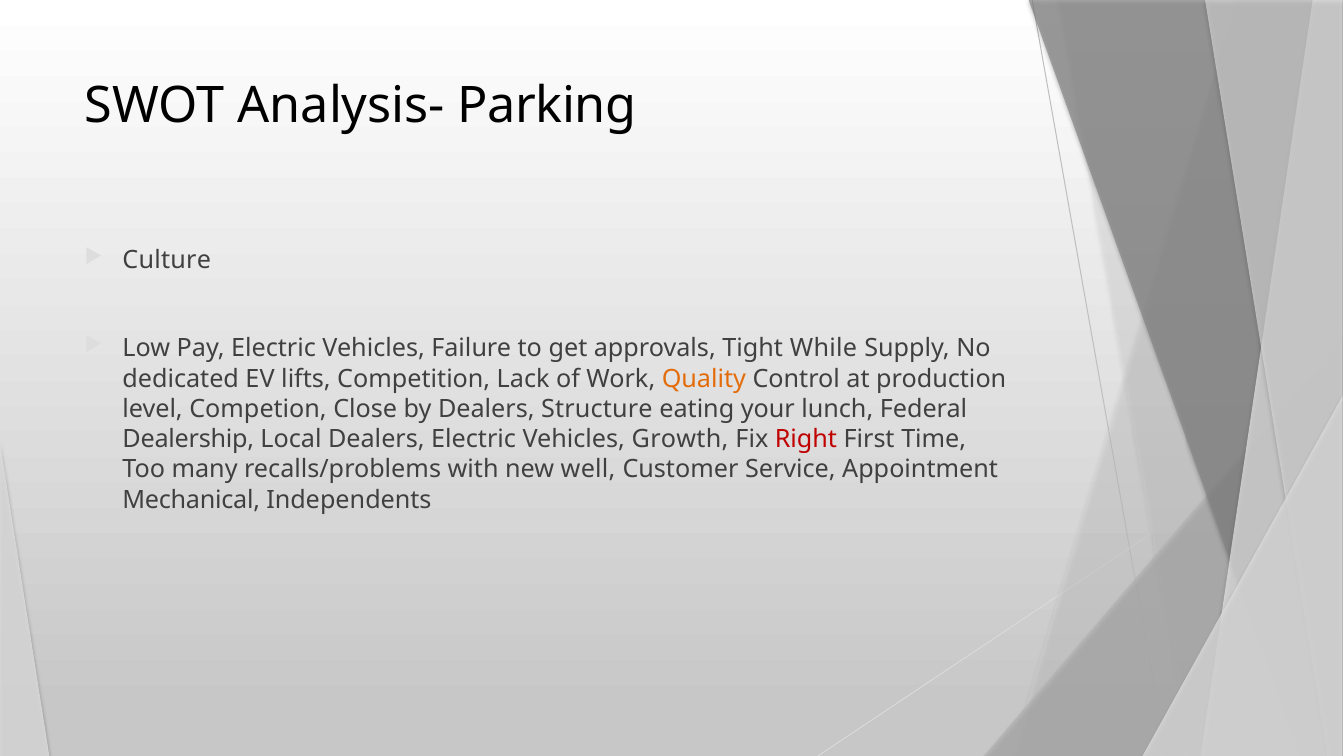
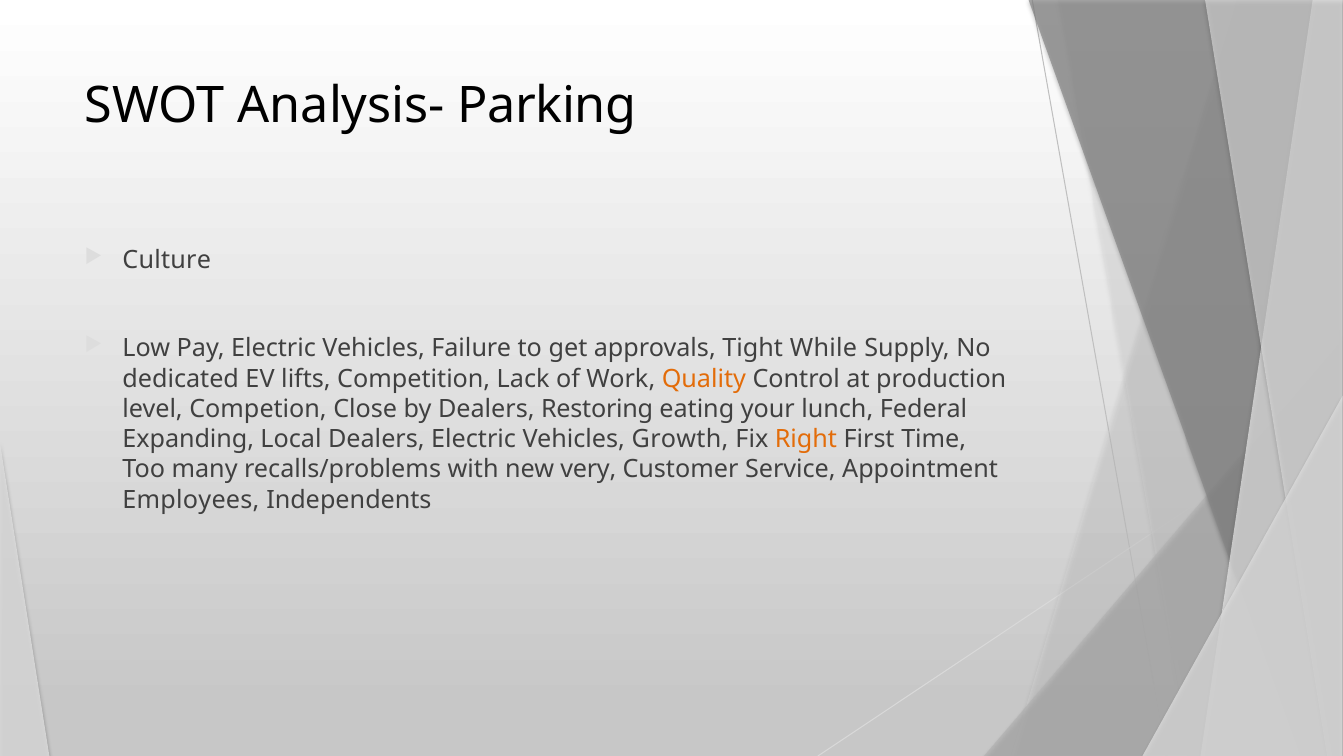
Structure: Structure -> Restoring (597, 409)
Dealership: Dealership -> Expanding (188, 439)
Right colour: red -> orange (806, 439)
well: well -> very (588, 469)
Mechanical: Mechanical -> Employees (191, 499)
